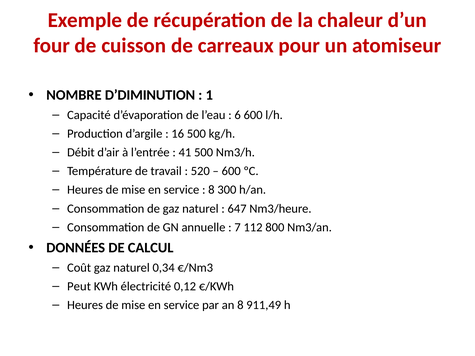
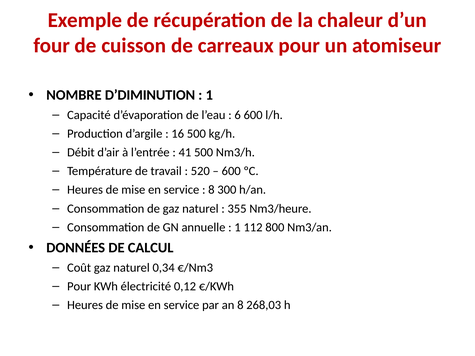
647: 647 -> 355 (237, 209)
7: 7 -> 1 (238, 227)
Peut: Peut -> Pour (79, 287)
911,49: 911,49 -> 268,03 (264, 305)
